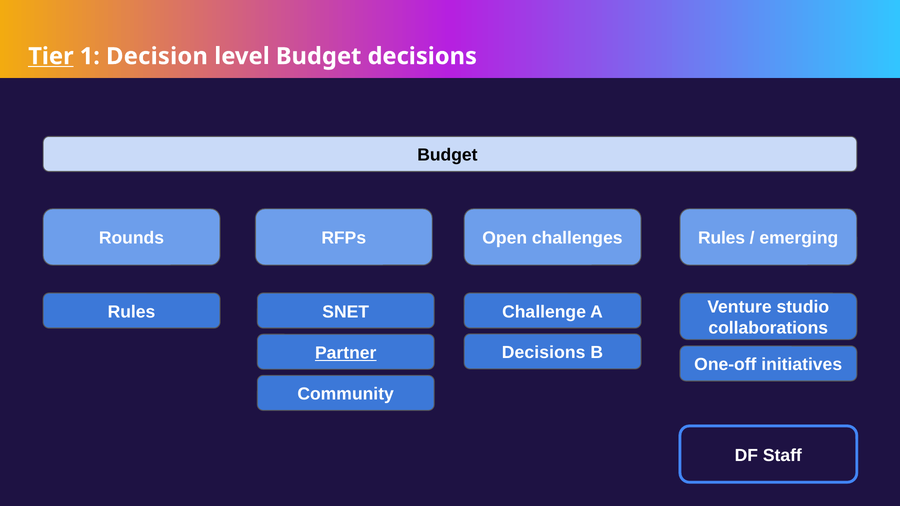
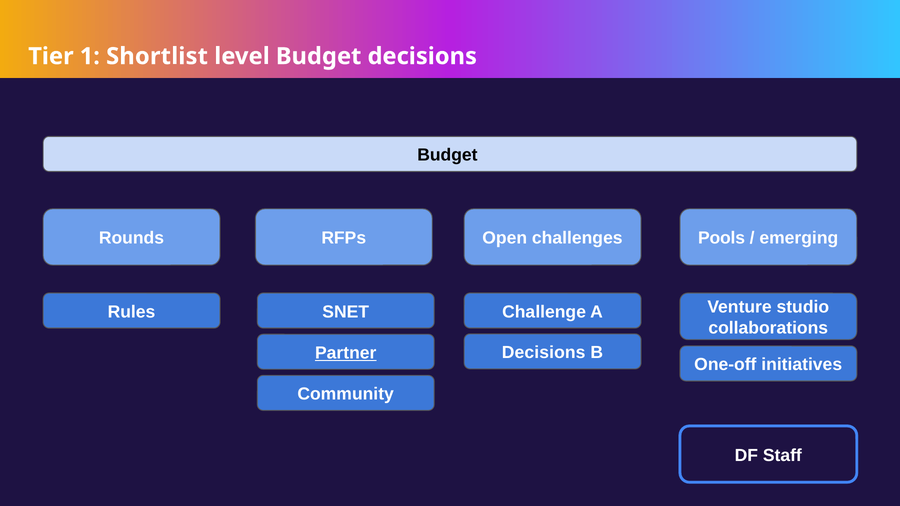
Tier underline: present -> none (51, 56)
Decision: Decision -> Shortlist (157, 56)
Rules: Rules -> Pools (722, 238)
